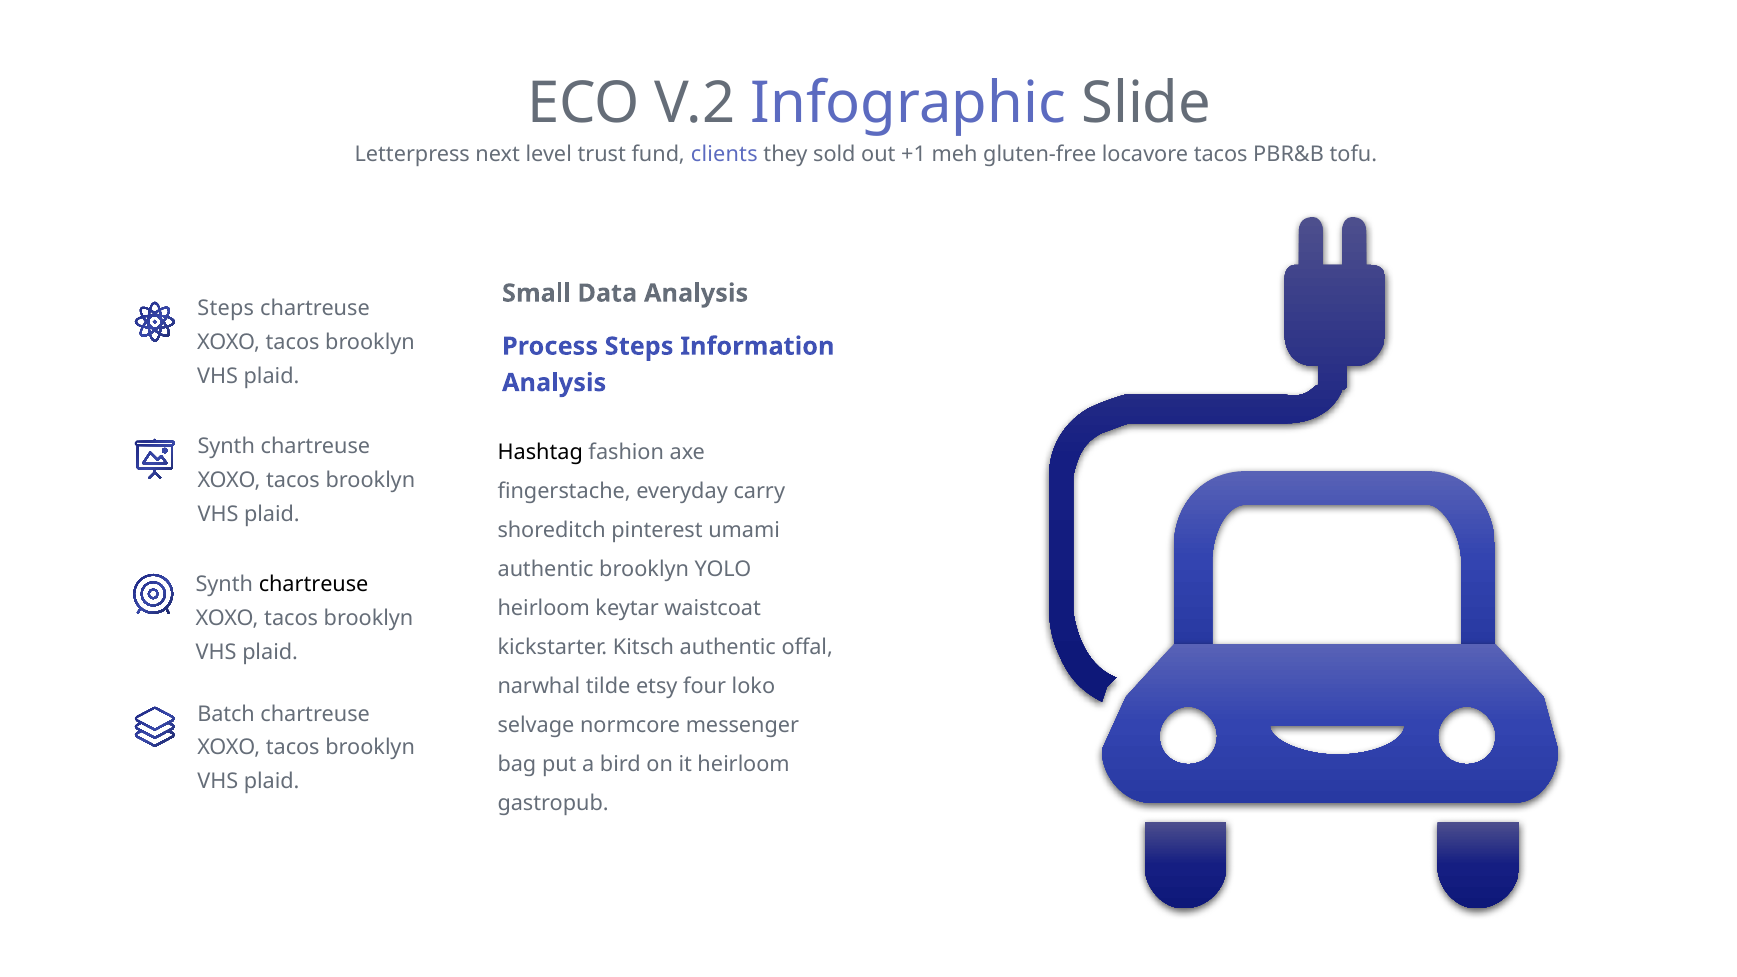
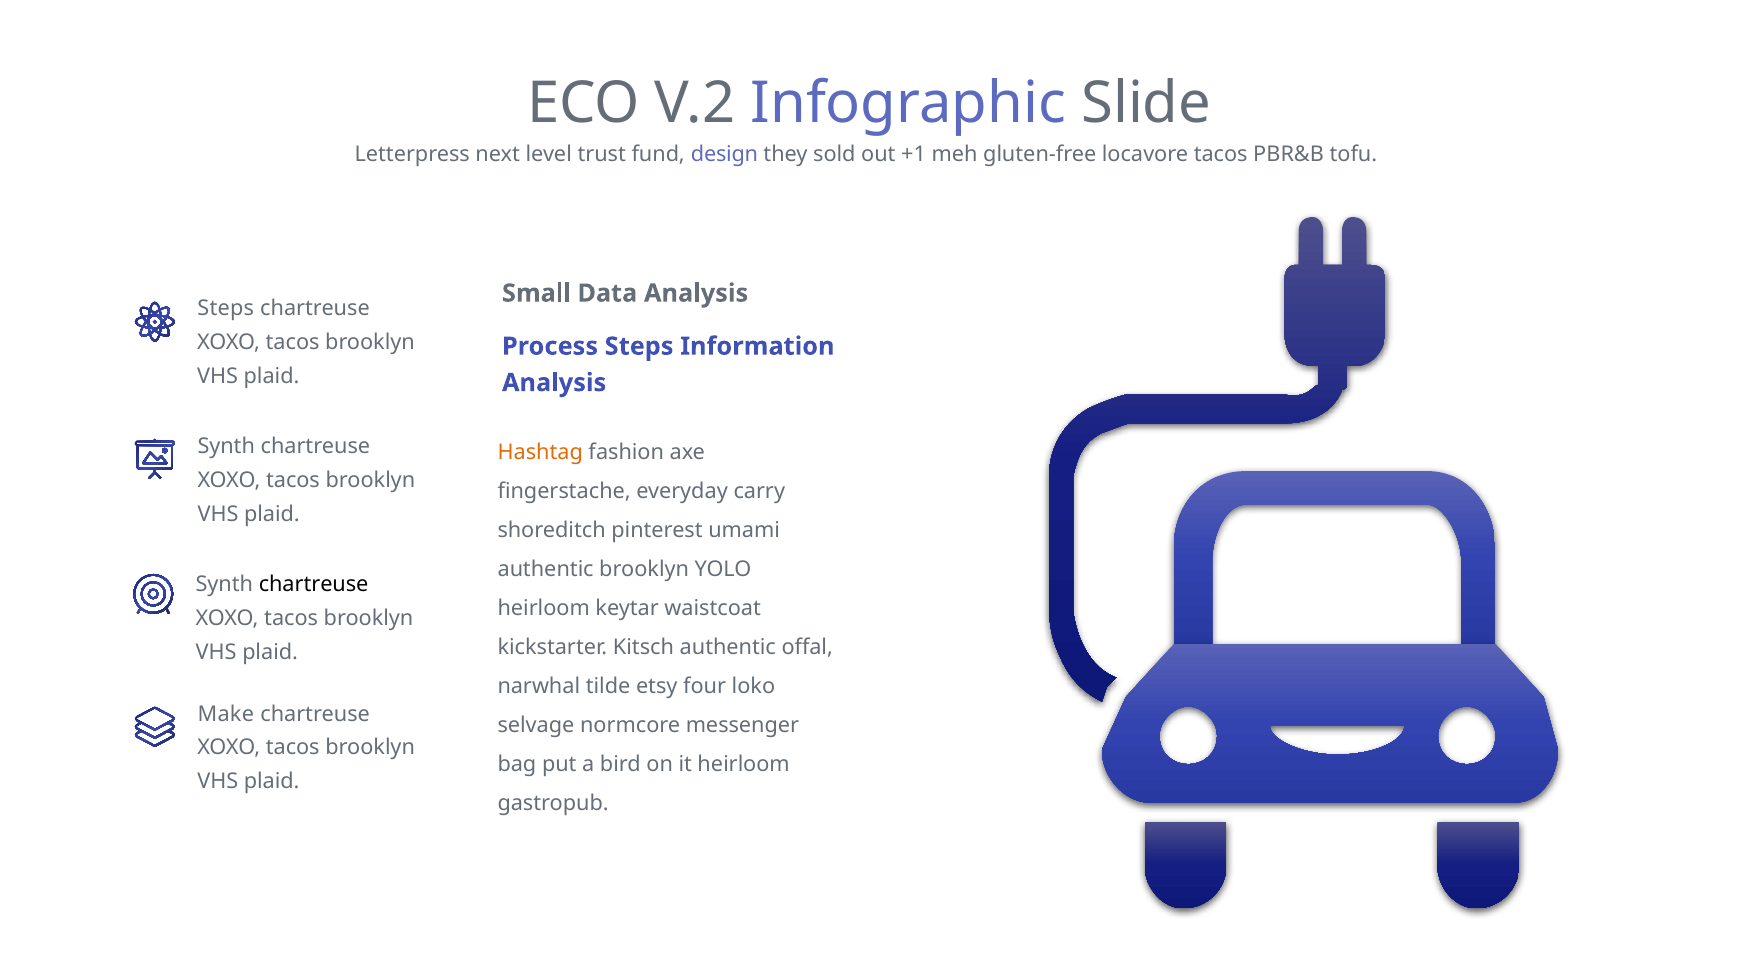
clients: clients -> design (725, 155)
Hashtag colour: black -> orange (540, 452)
Batch: Batch -> Make (226, 714)
